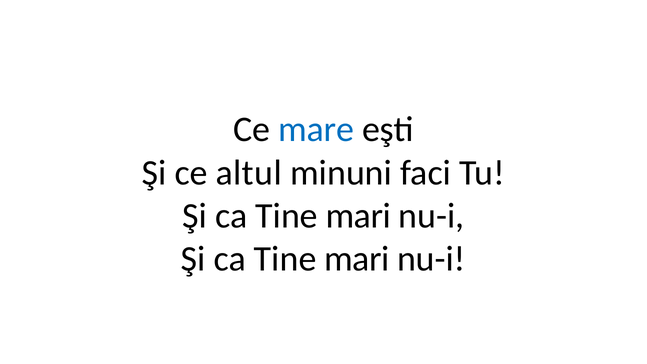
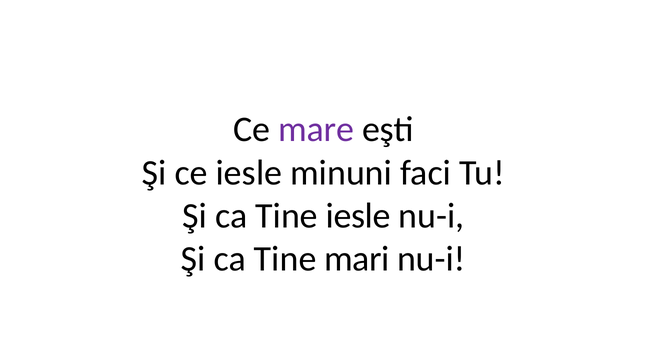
mare colour: blue -> purple (316, 130)
ce altul: altul -> iesle (249, 173)
mari: mari -> iesle (358, 216)
